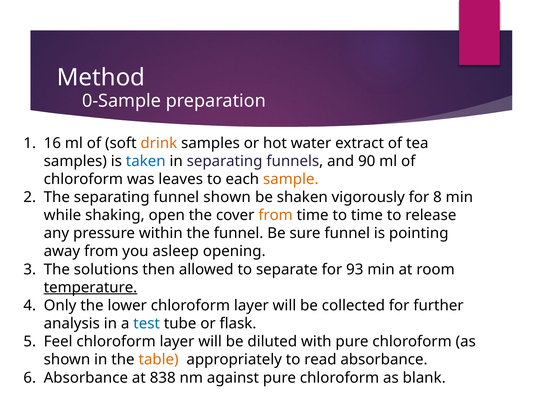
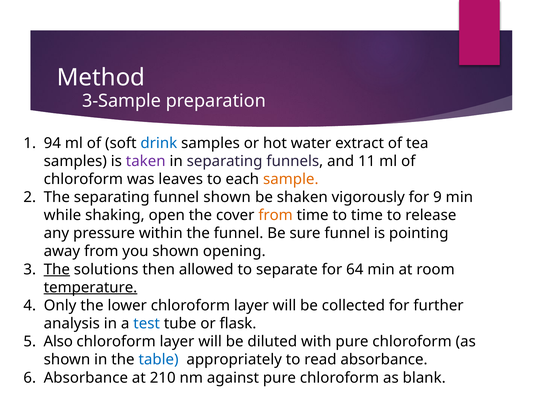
0-Sample: 0-Sample -> 3-Sample (122, 101)
16: 16 -> 94 (52, 143)
drink colour: orange -> blue (159, 143)
taken colour: blue -> purple (146, 161)
90: 90 -> 11 (367, 161)
8: 8 -> 9 (437, 197)
you asleep: asleep -> shown (176, 252)
The underline: none -> present (57, 270)
93: 93 -> 64 (355, 270)
Feel: Feel -> Also (58, 342)
table colour: orange -> blue (159, 360)
838: 838 -> 210 (163, 378)
